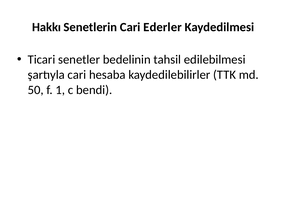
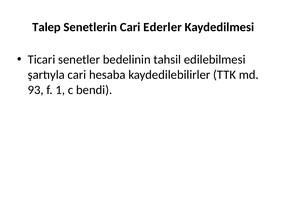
Hakkı: Hakkı -> Talep (47, 27)
50: 50 -> 93 (36, 90)
